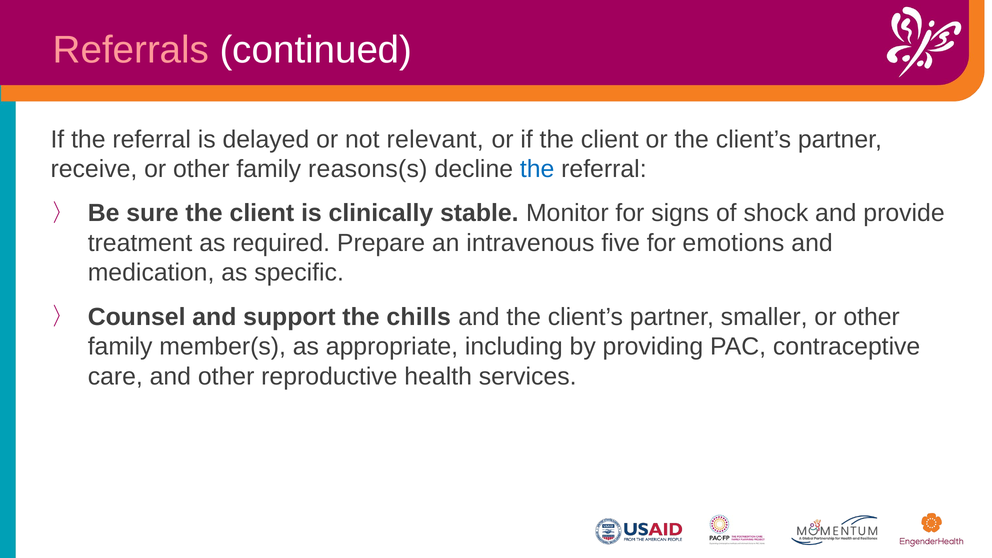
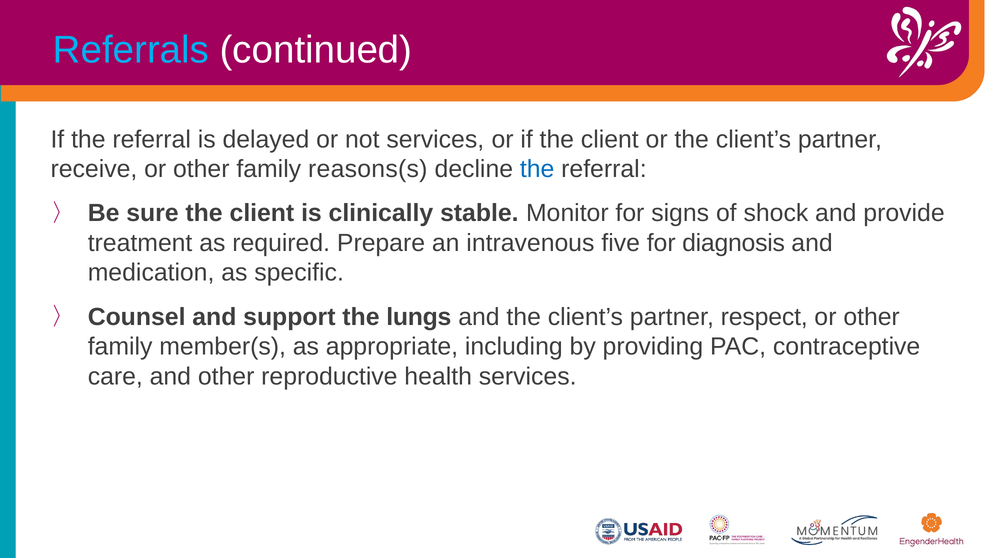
Referrals colour: pink -> light blue (131, 50)
not relevant: relevant -> services (435, 139)
emotions: emotions -> diagnosis (734, 243)
chills: chills -> lungs (419, 317)
smaller: smaller -> respect (764, 317)
